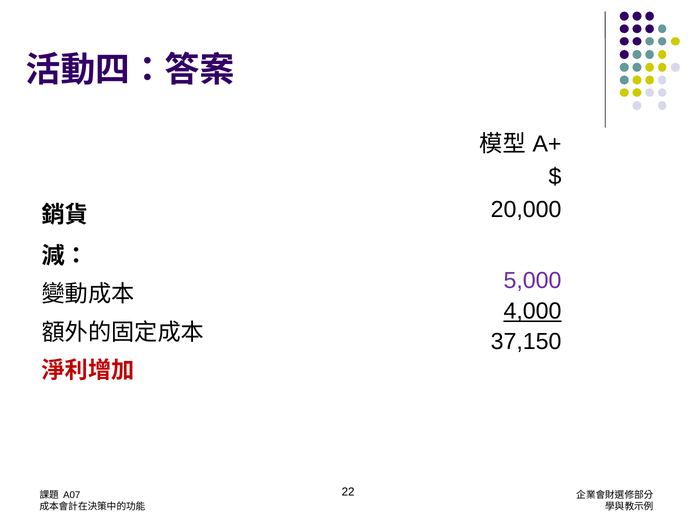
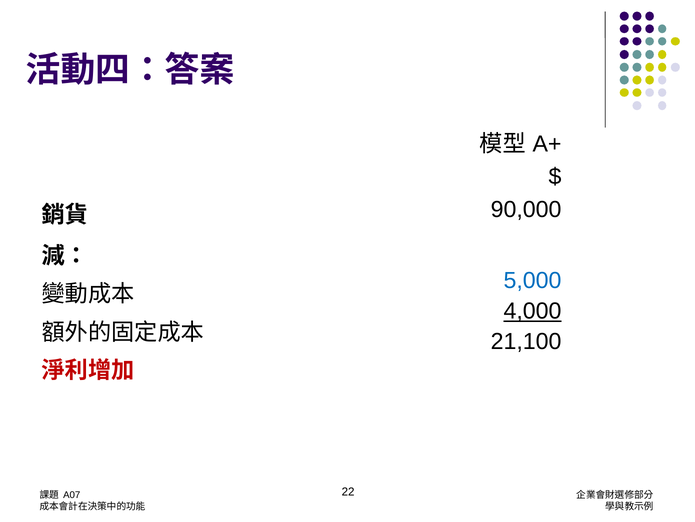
20,000: 20,000 -> 90,000 (526, 209)
5,000 colour: purple -> blue (533, 280)
37,150: 37,150 -> 21,100 (526, 341)
